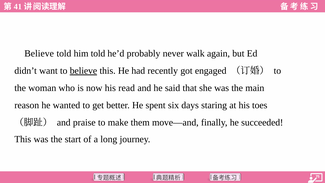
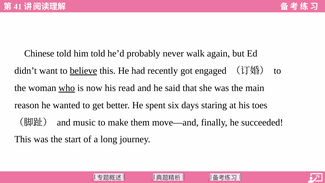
Believe: Believe -> Chinese (39, 53)
who underline: none -> present (67, 88)
praise: praise -> music (84, 122)
